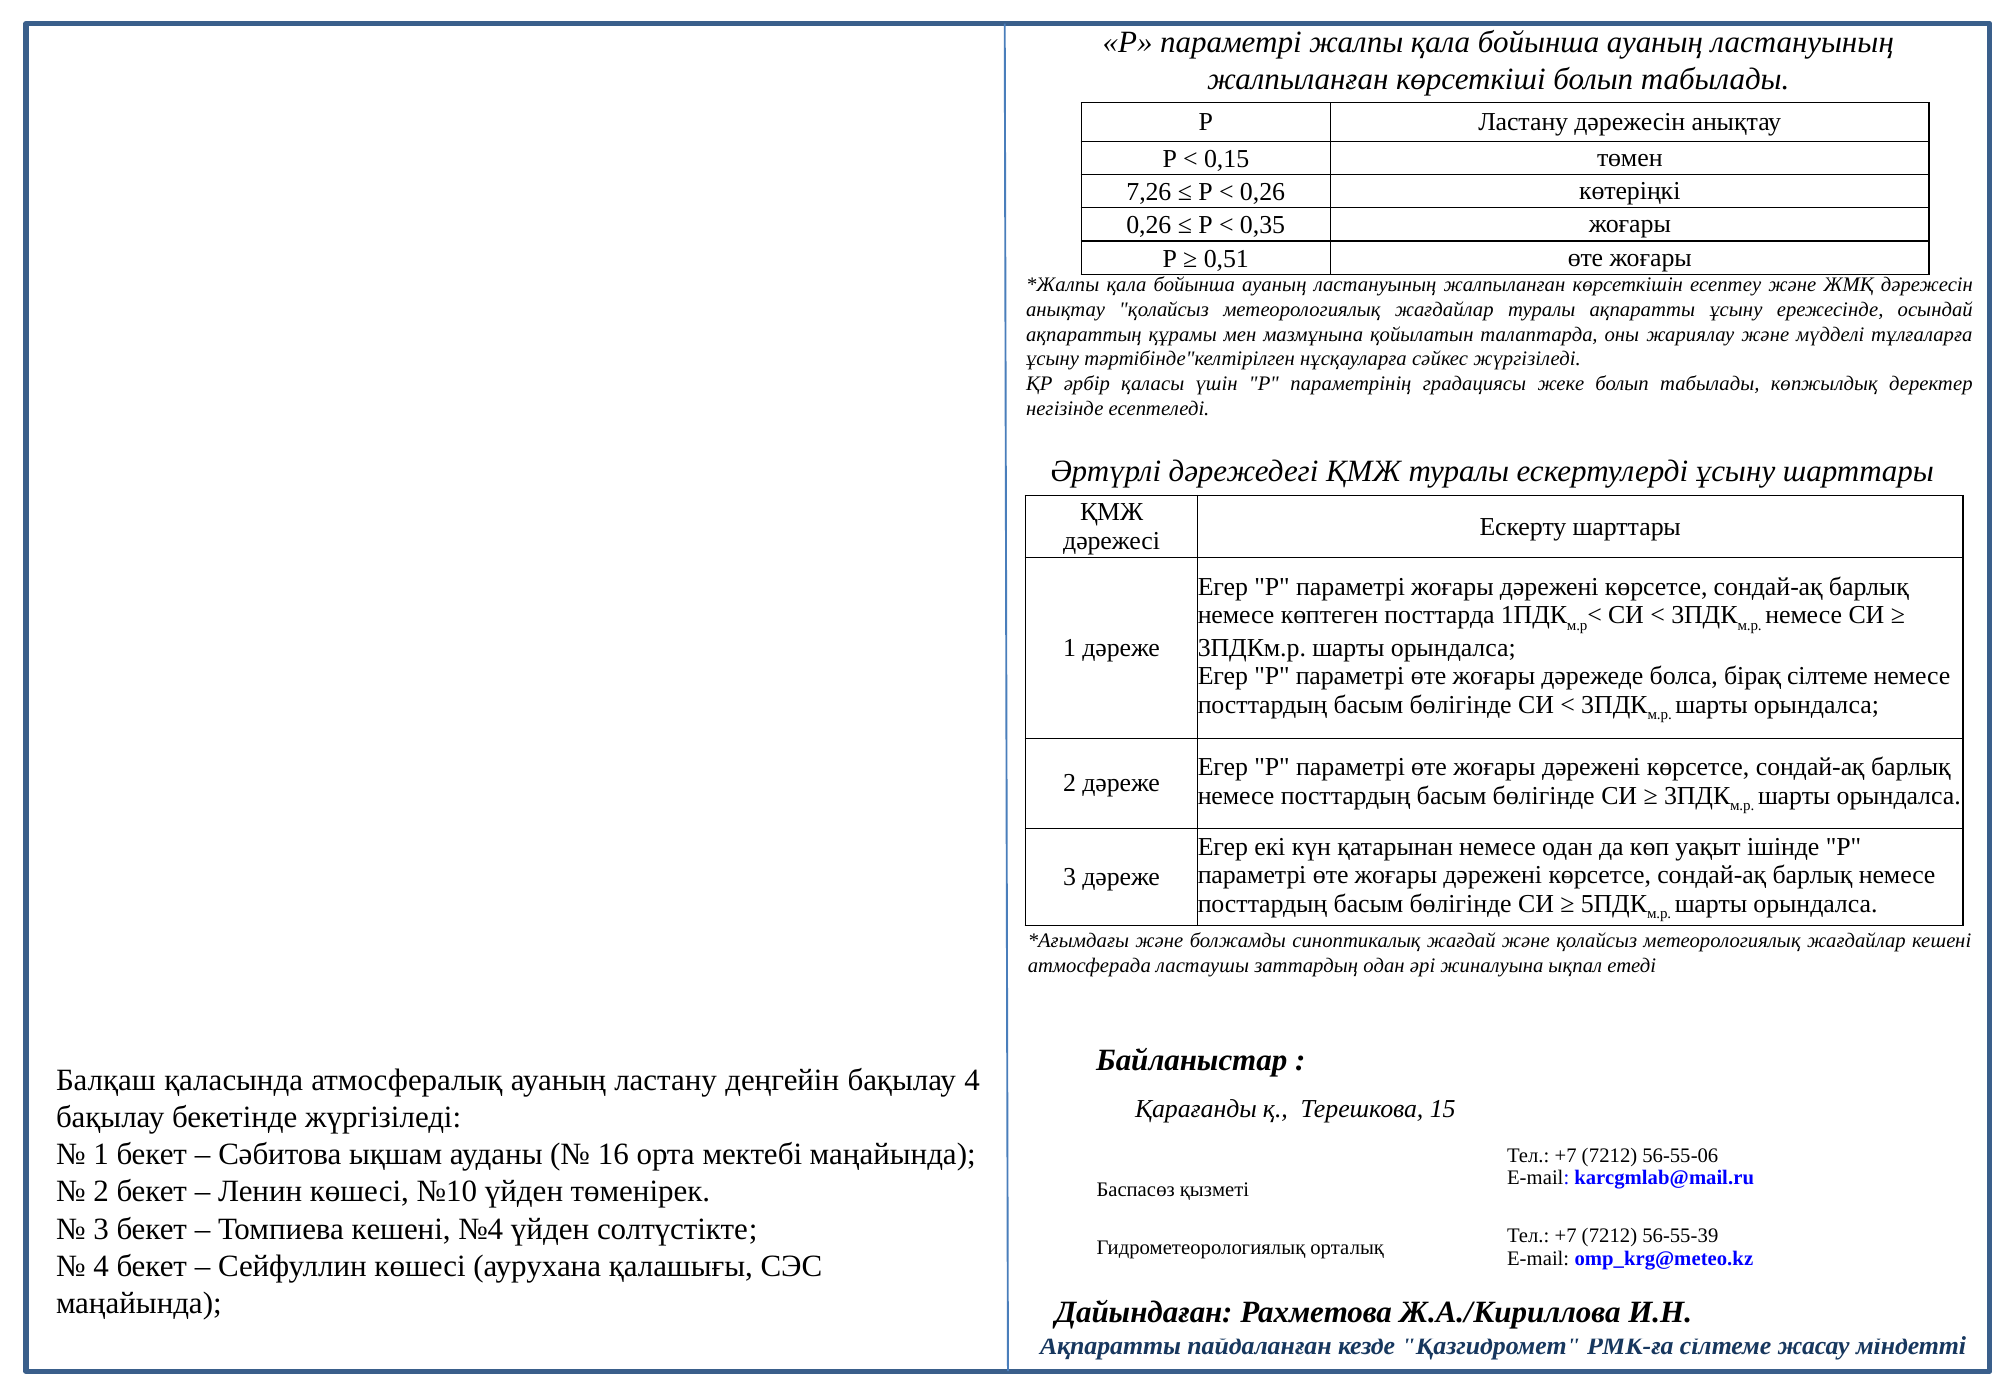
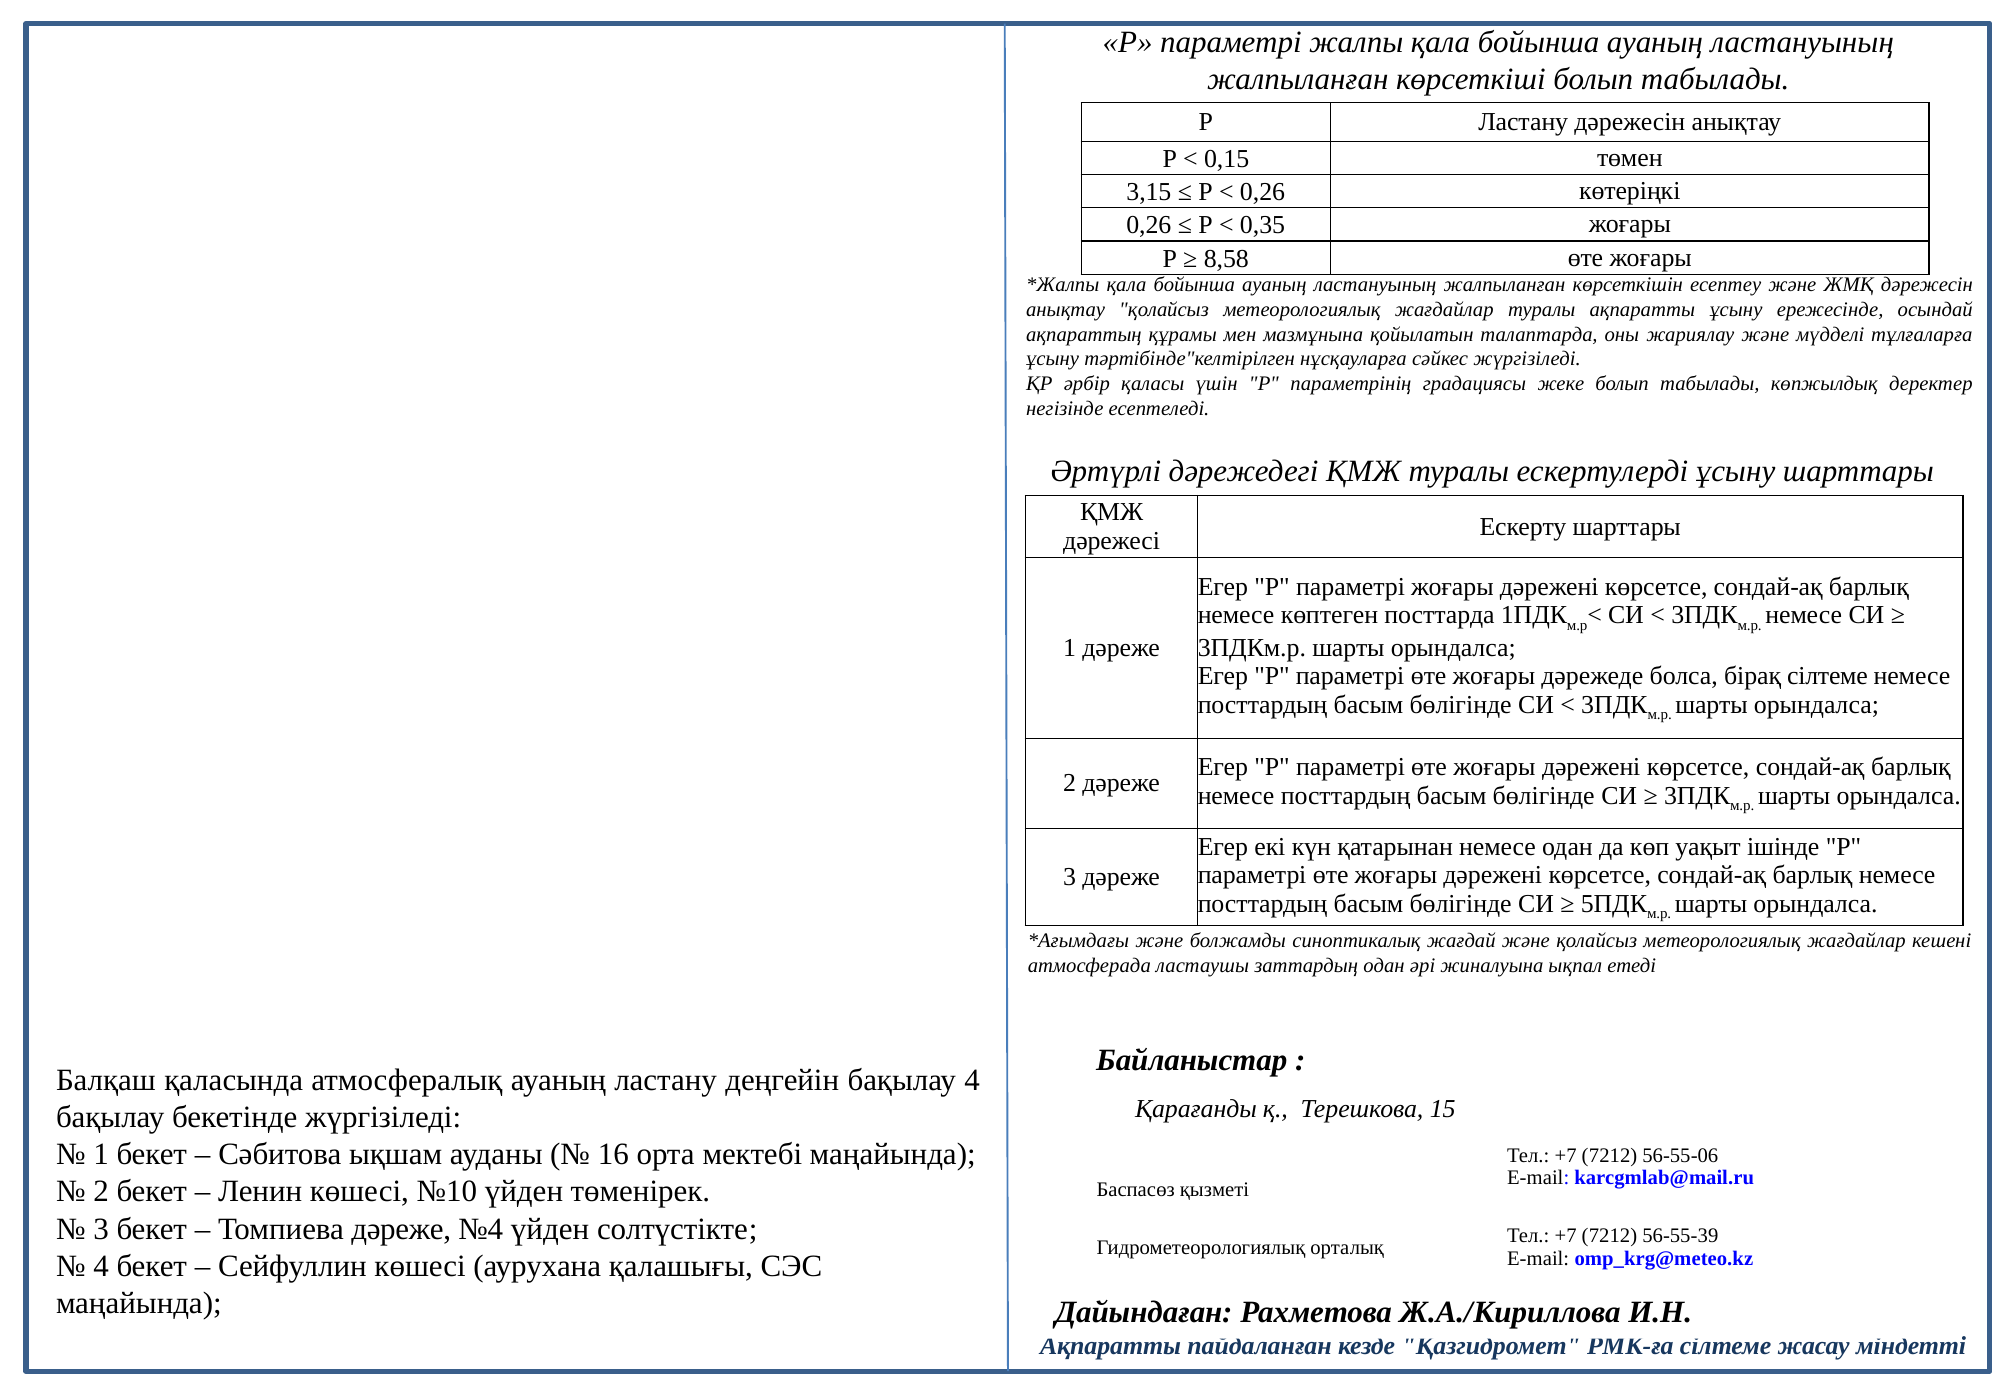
7,26: 7,26 -> 3,15 (1149, 192)
0,51: 0,51 -> 8,58 (1226, 259)
Томпиева кешені: кешені -> дәреже (401, 1229)
